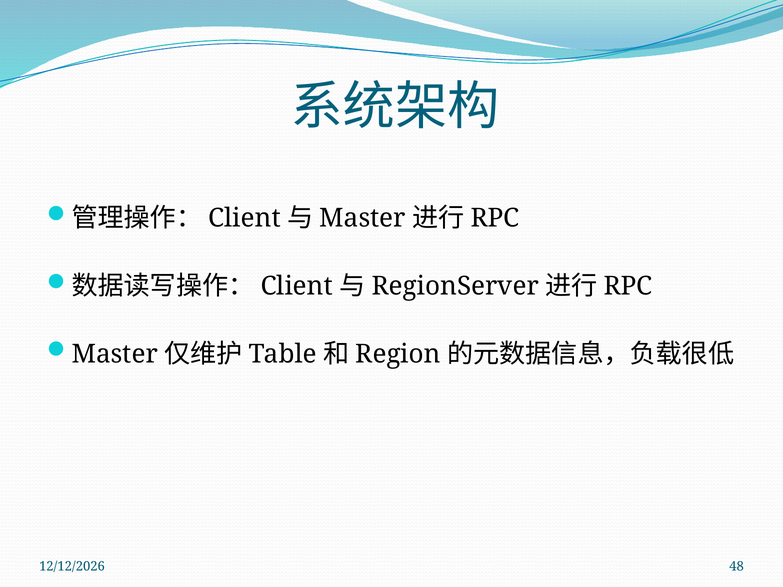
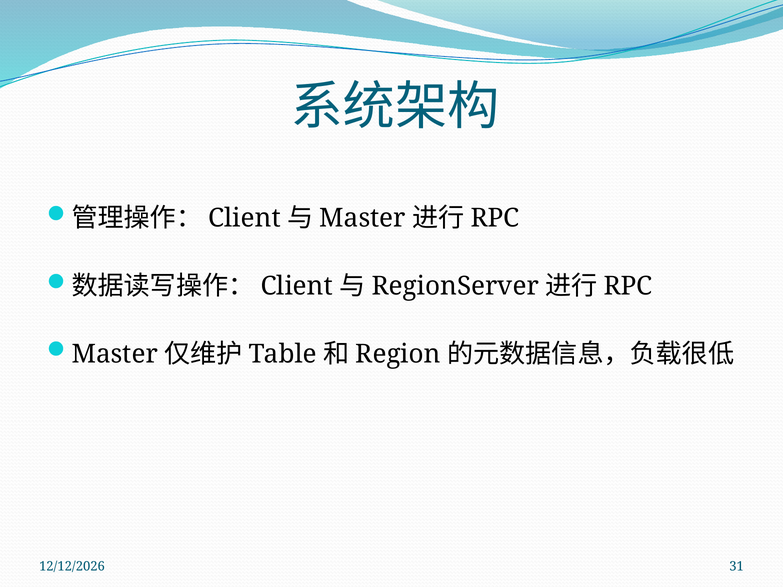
48: 48 -> 31 (737, 567)
